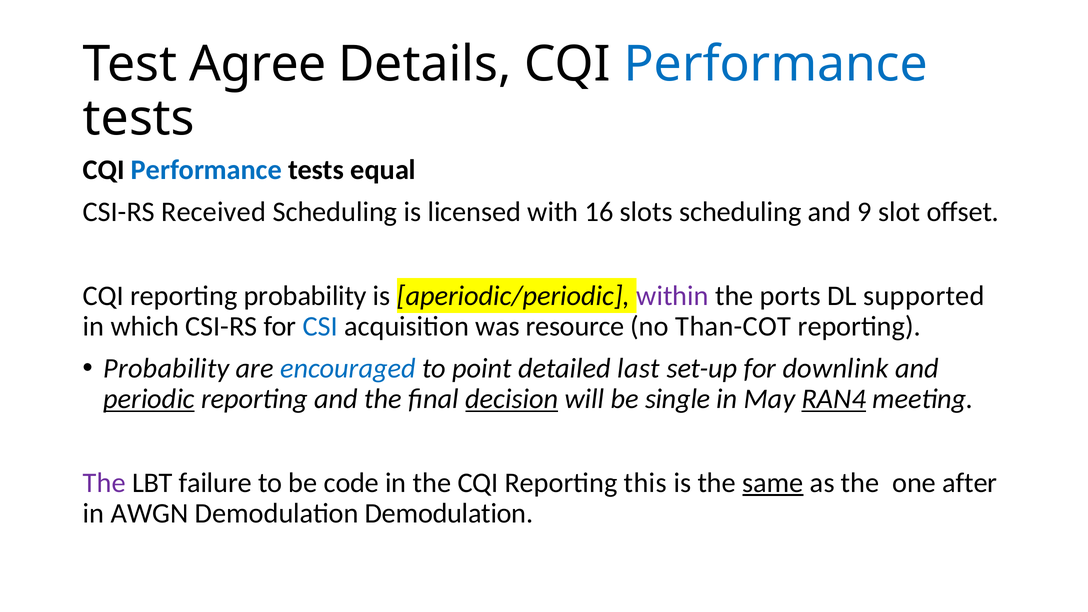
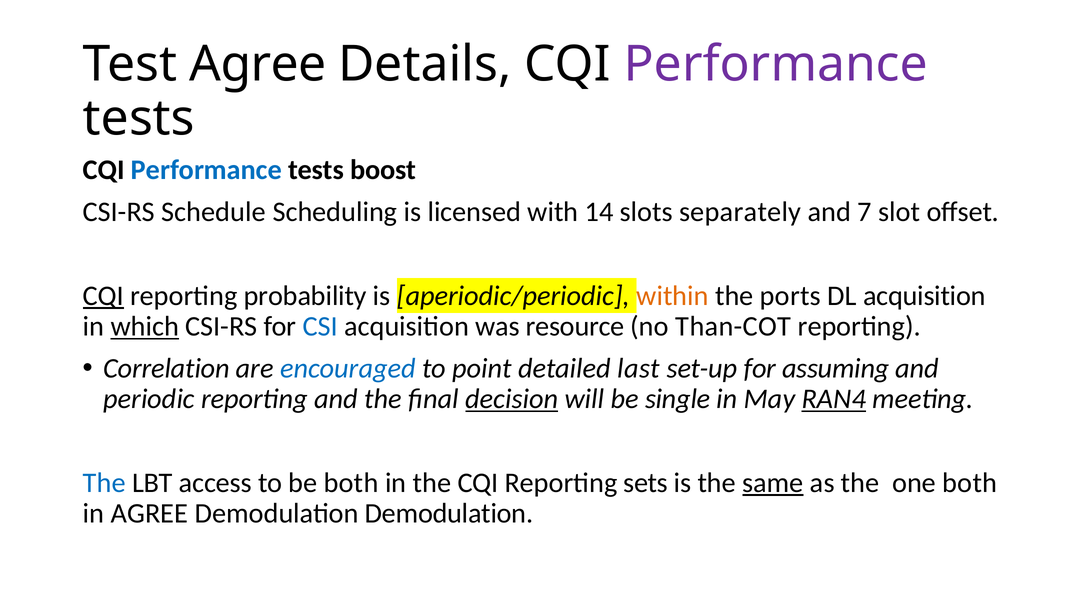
Performance colour: blue -> purple (776, 64)
equal: equal -> boost (383, 170)
Received: Received -> Schedule (214, 212)
16: 16 -> 14 (599, 212)
slots scheduling: scheduling -> separately (740, 212)
9: 9 -> 7 (865, 212)
CQI underline: none -> present (103, 296)
within colour: purple -> orange (673, 296)
DL supported: supported -> acquisition (924, 296)
which underline: none -> present (145, 326)
Probability: Probability -> Correlation (167, 368)
downlink: downlink -> assuming (836, 368)
periodic underline: present -> none (149, 399)
The colour: purple -> blue (104, 483)
failure: failure -> access (215, 483)
be code: code -> both (351, 483)
this: this -> sets (646, 483)
one after: after -> both (970, 483)
in AWGN: AWGN -> AGREE (149, 513)
